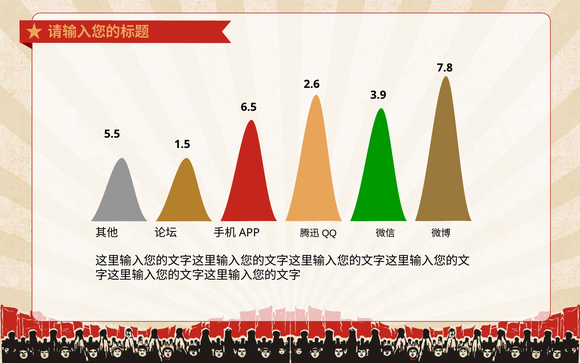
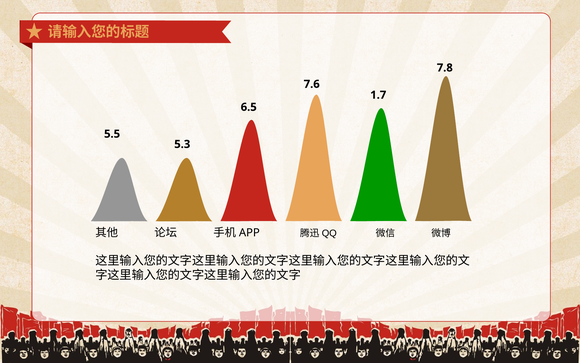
2.6: 2.6 -> 7.6 (312, 84)
3.9: 3.9 -> 1.7 (378, 95)
1.5: 1.5 -> 5.3 (182, 144)
